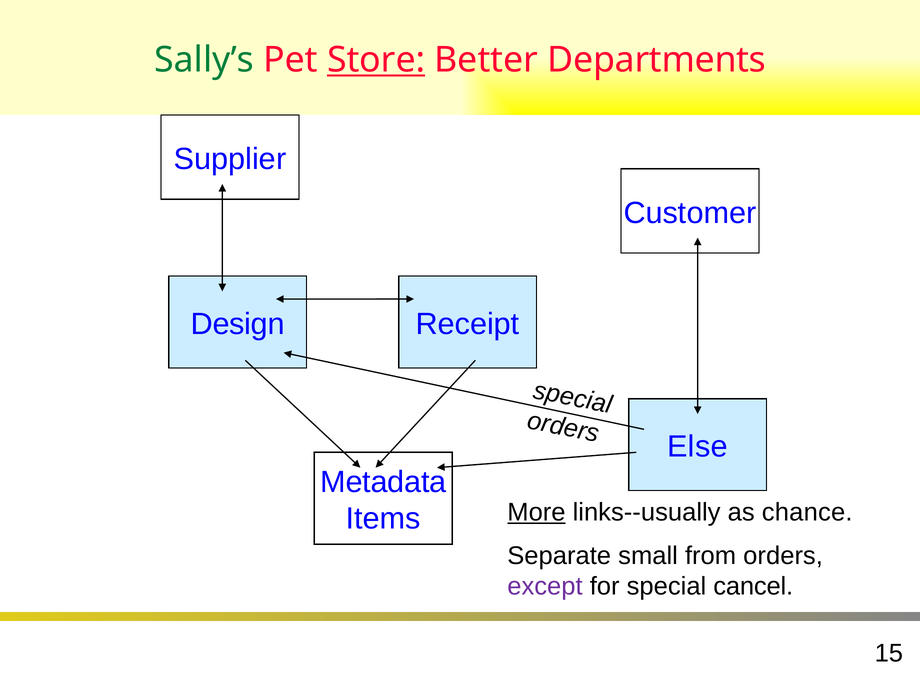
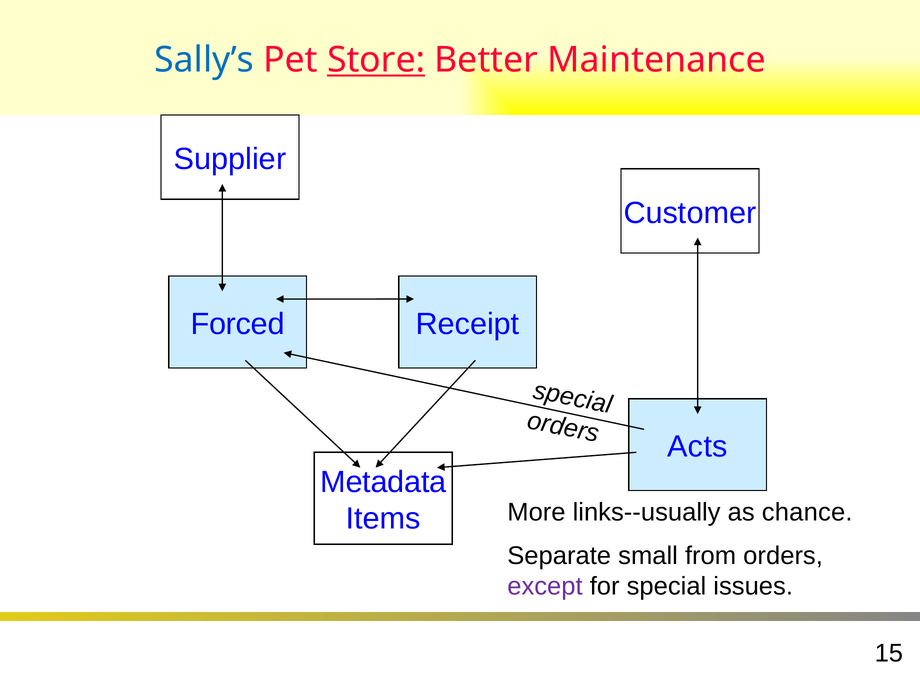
Sally’s colour: green -> blue (204, 60)
Departments: Departments -> Maintenance (657, 60)
Design: Design -> Forced (238, 324)
Else: Else -> Acts (697, 447)
More underline: present -> none (536, 512)
cancel: cancel -> issues (753, 586)
